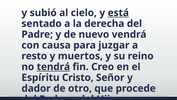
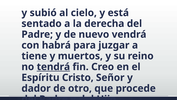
está underline: present -> none (118, 13)
causa: causa -> habrá (56, 45)
resto: resto -> tiene (34, 56)
